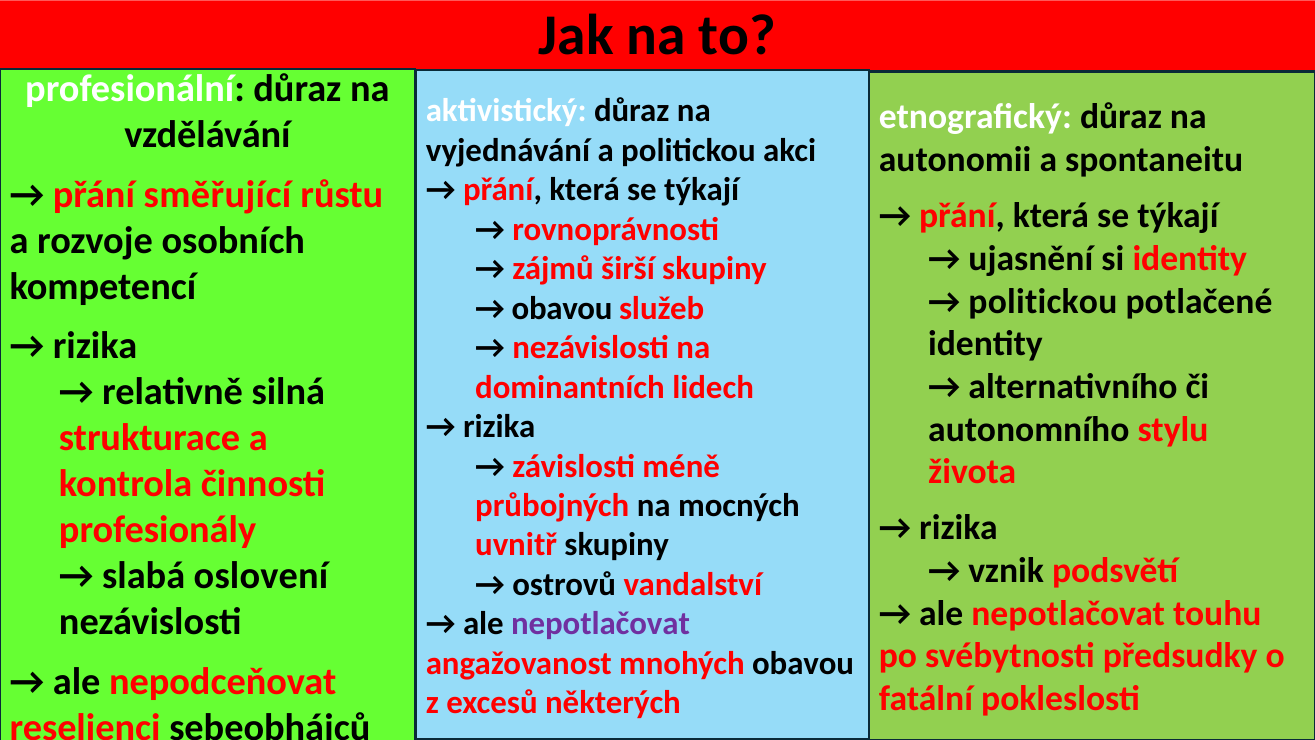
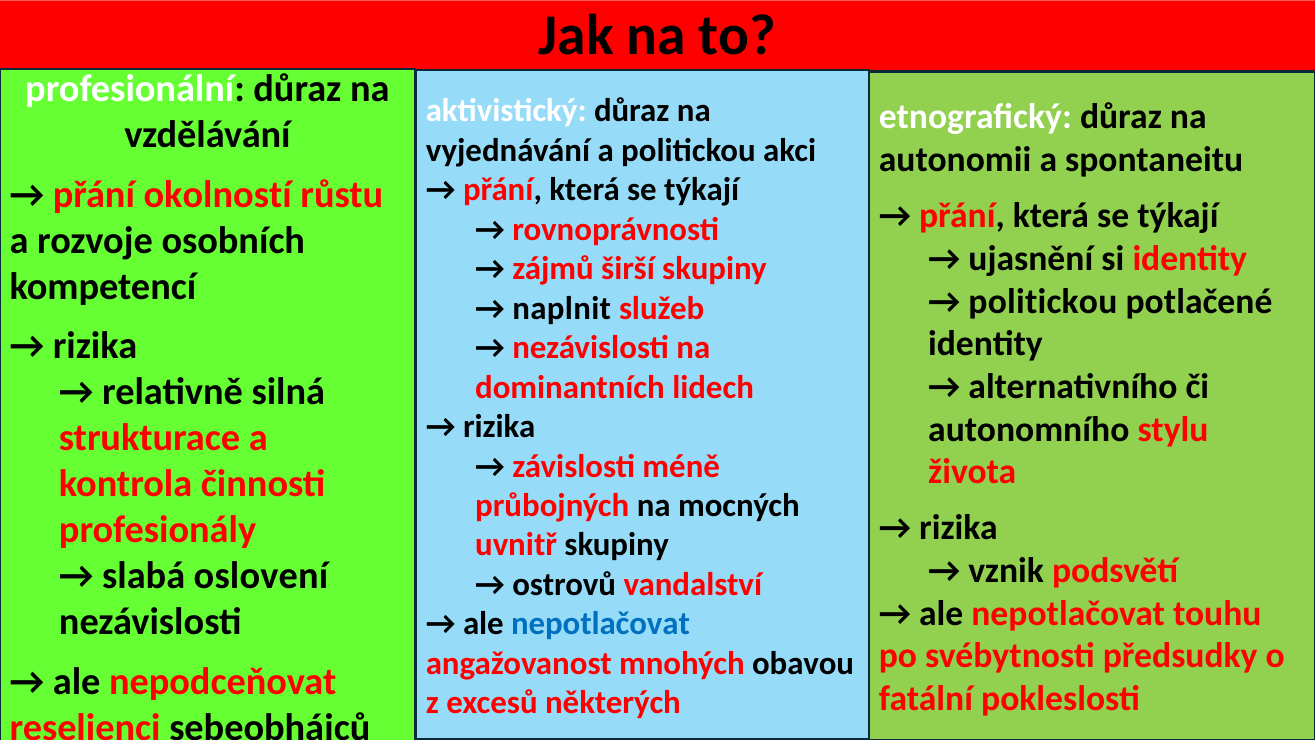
směřující: směřující -> okolností (218, 194)
obavou: obavou -> naplnit (562, 308)
nepotlačovat colour: purple -> blue (601, 624)
